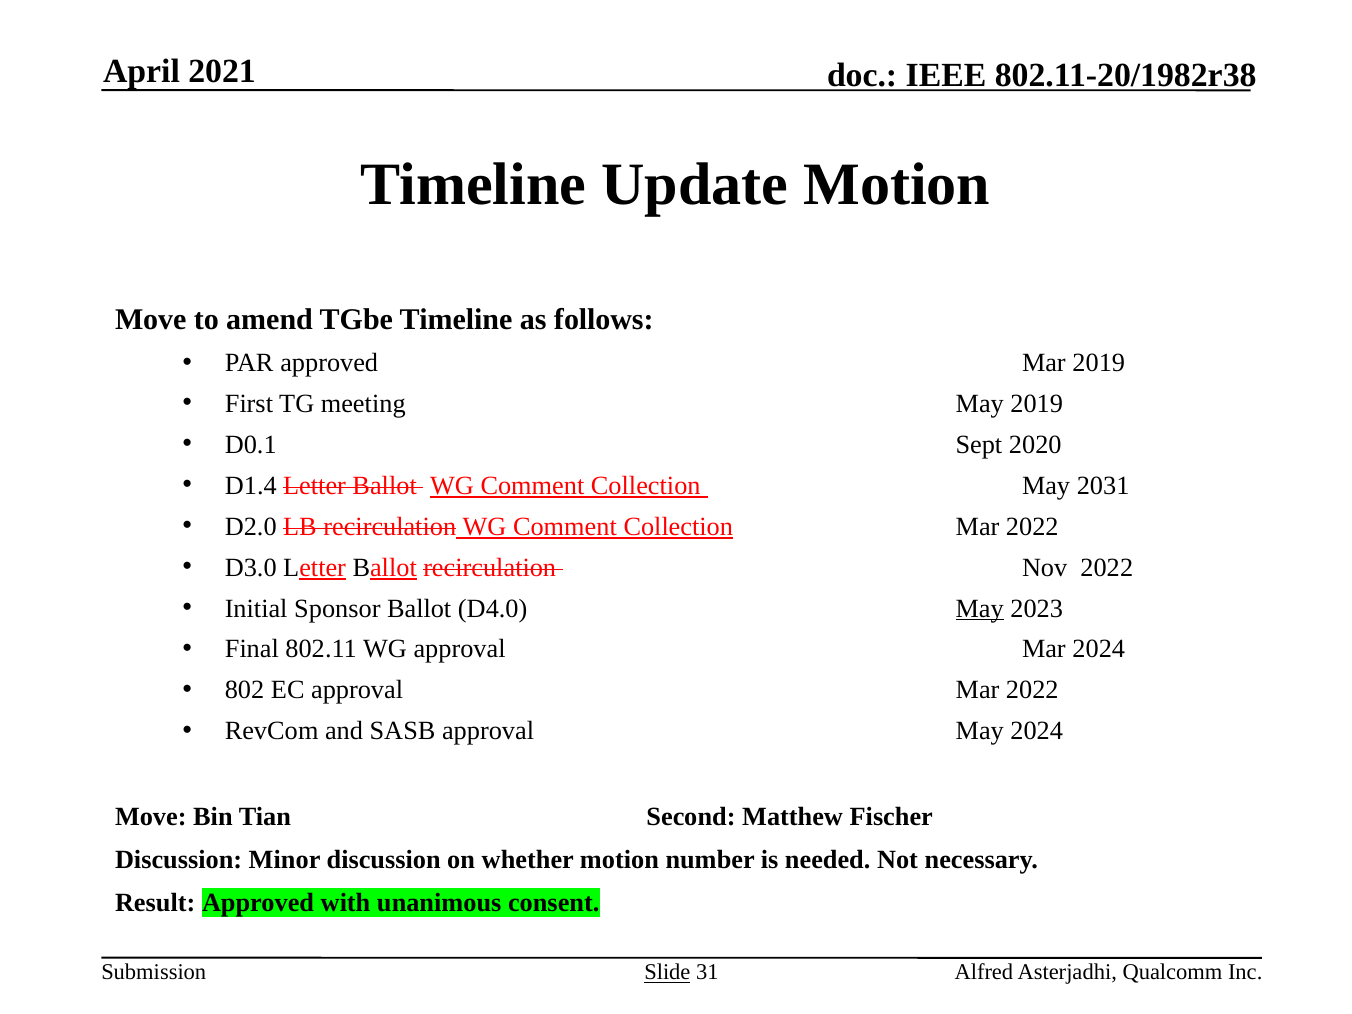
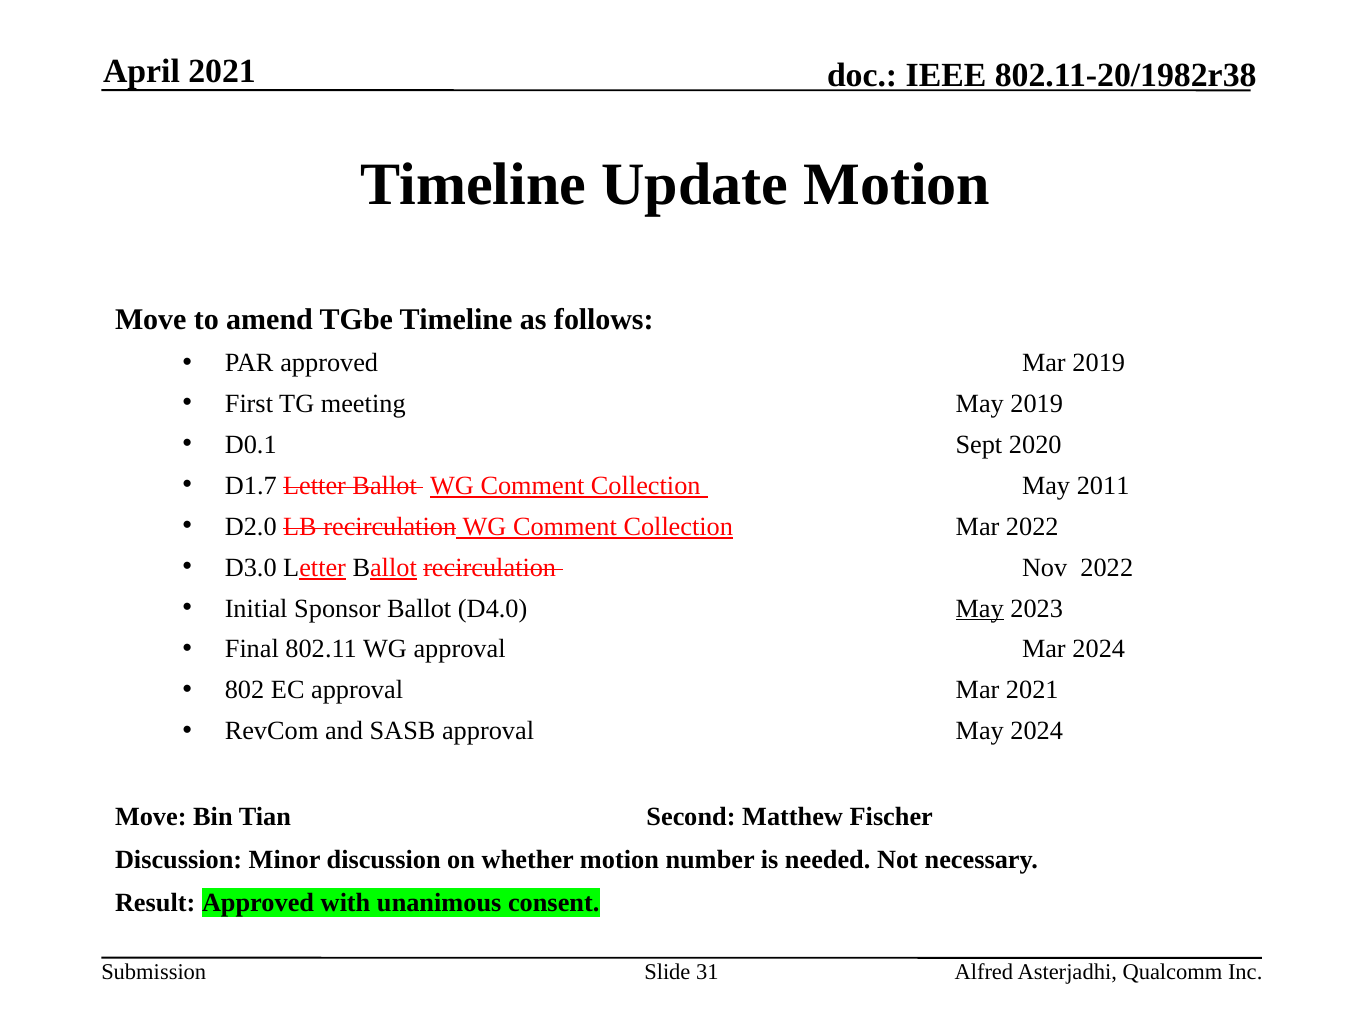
D1.4: D1.4 -> D1.7 (251, 486)
2031: 2031 -> 2011 (1103, 486)
approval Mar 2022: 2022 -> 2021 (1032, 690)
Slide underline: present -> none (667, 973)
